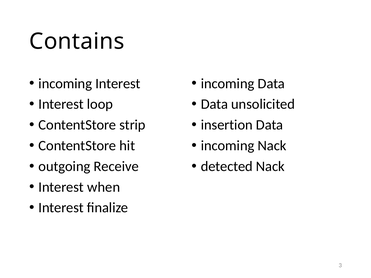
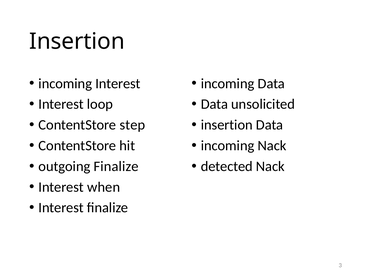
Contains: Contains -> Insertion (77, 42)
strip: strip -> step (132, 125)
outgoing Receive: Receive -> Finalize (116, 166)
